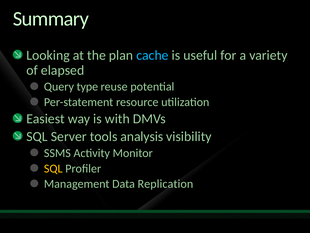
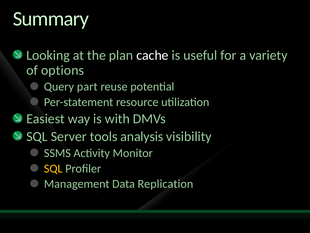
cache colour: light blue -> white (152, 55)
elapsed: elapsed -> options (63, 70)
type: type -> part (87, 87)
